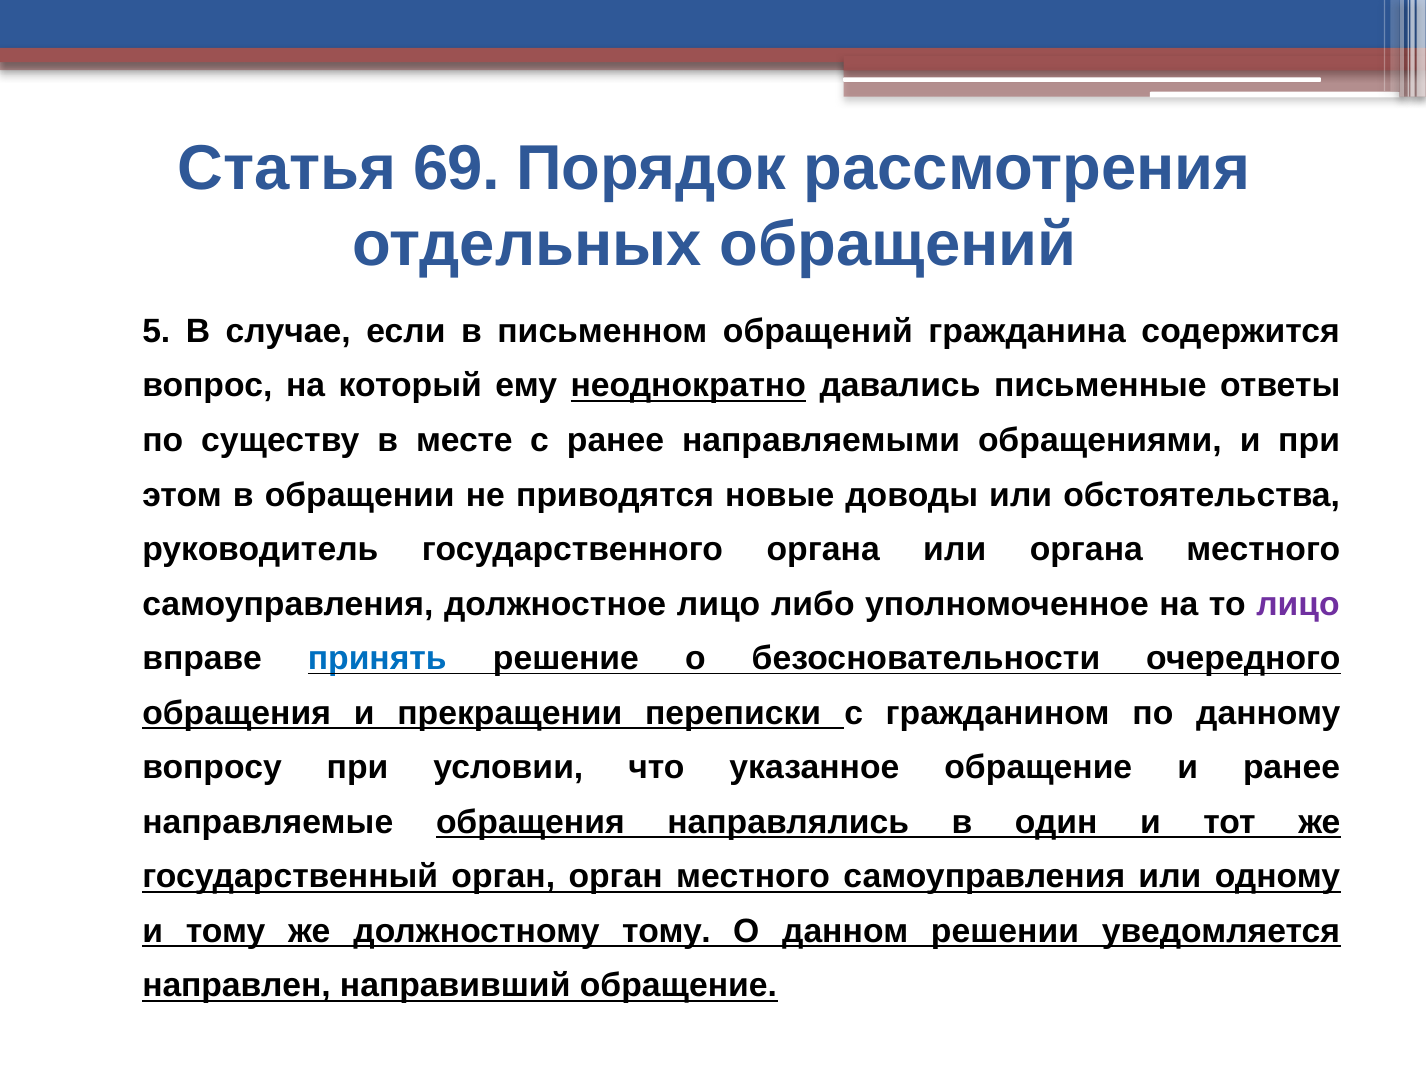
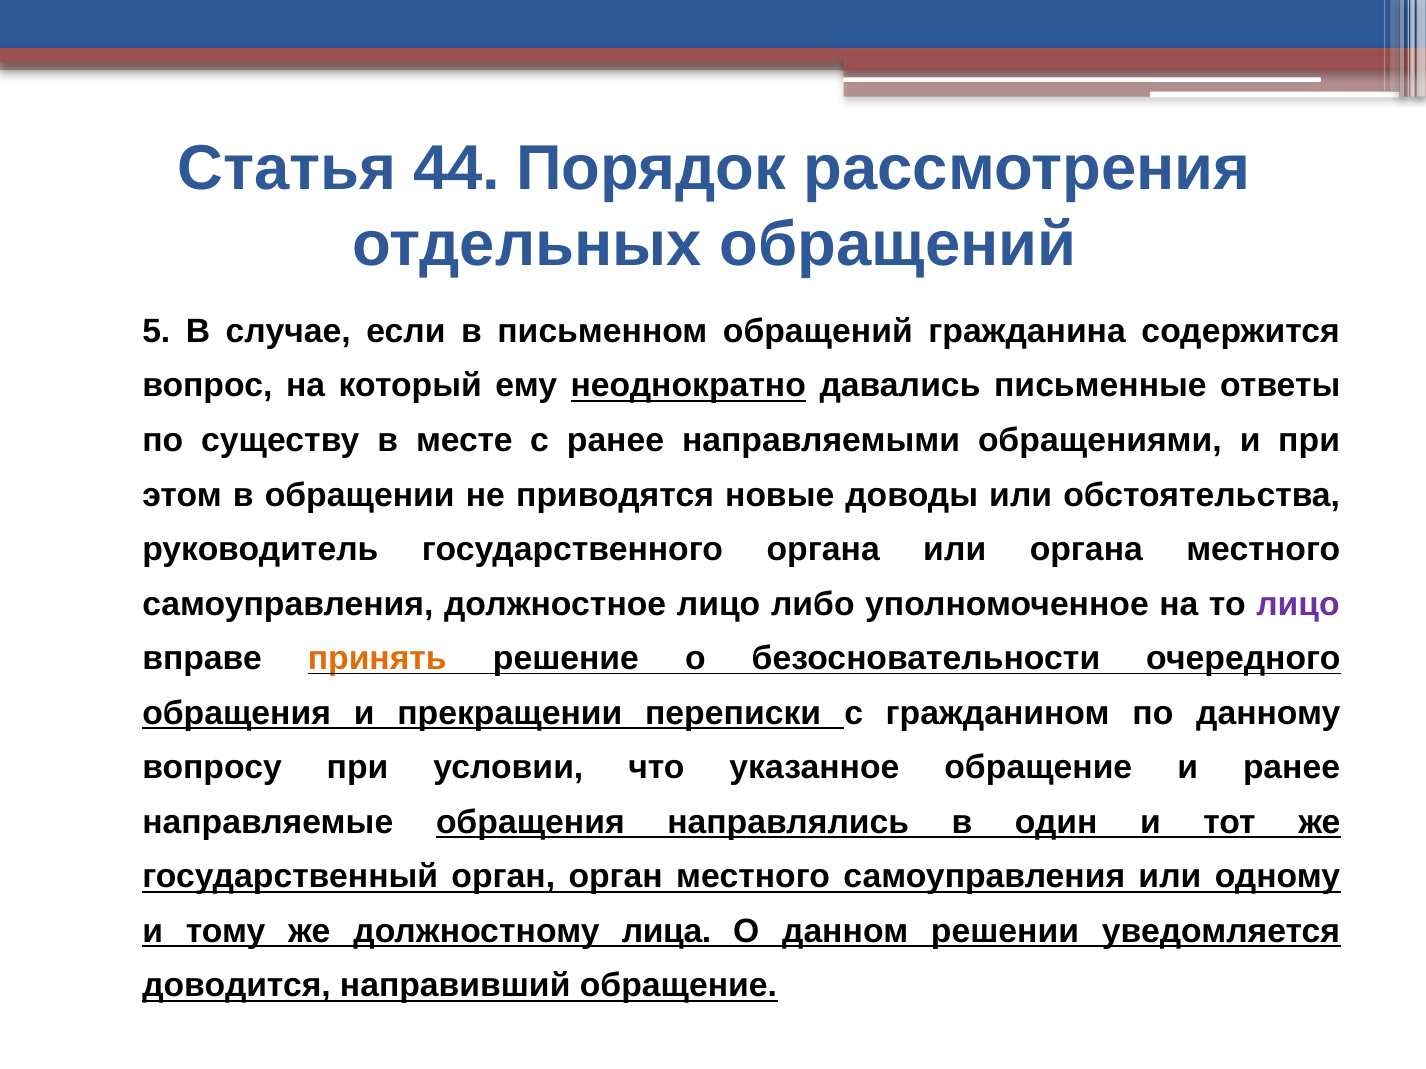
69: 69 -> 44 (457, 169)
принять colour: blue -> orange (377, 659)
должностному тому: тому -> лица (667, 932)
направлен: направлен -> доводится (237, 986)
